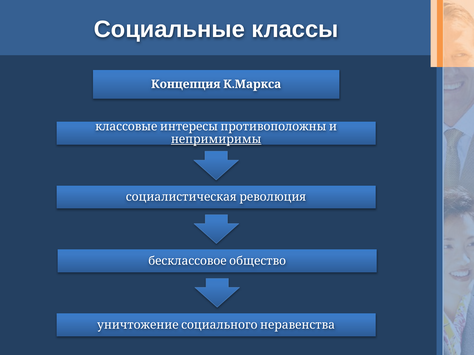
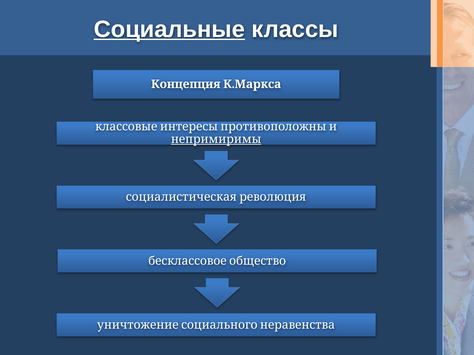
Социальные underline: none -> present (169, 29)
